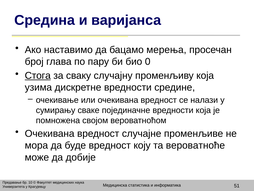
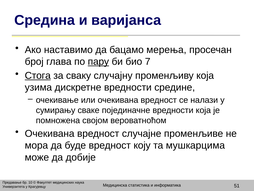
пару underline: none -> present (98, 62)
0: 0 -> 7 (148, 62)
вероватноће: вероватноће -> мушкарцима (195, 145)
